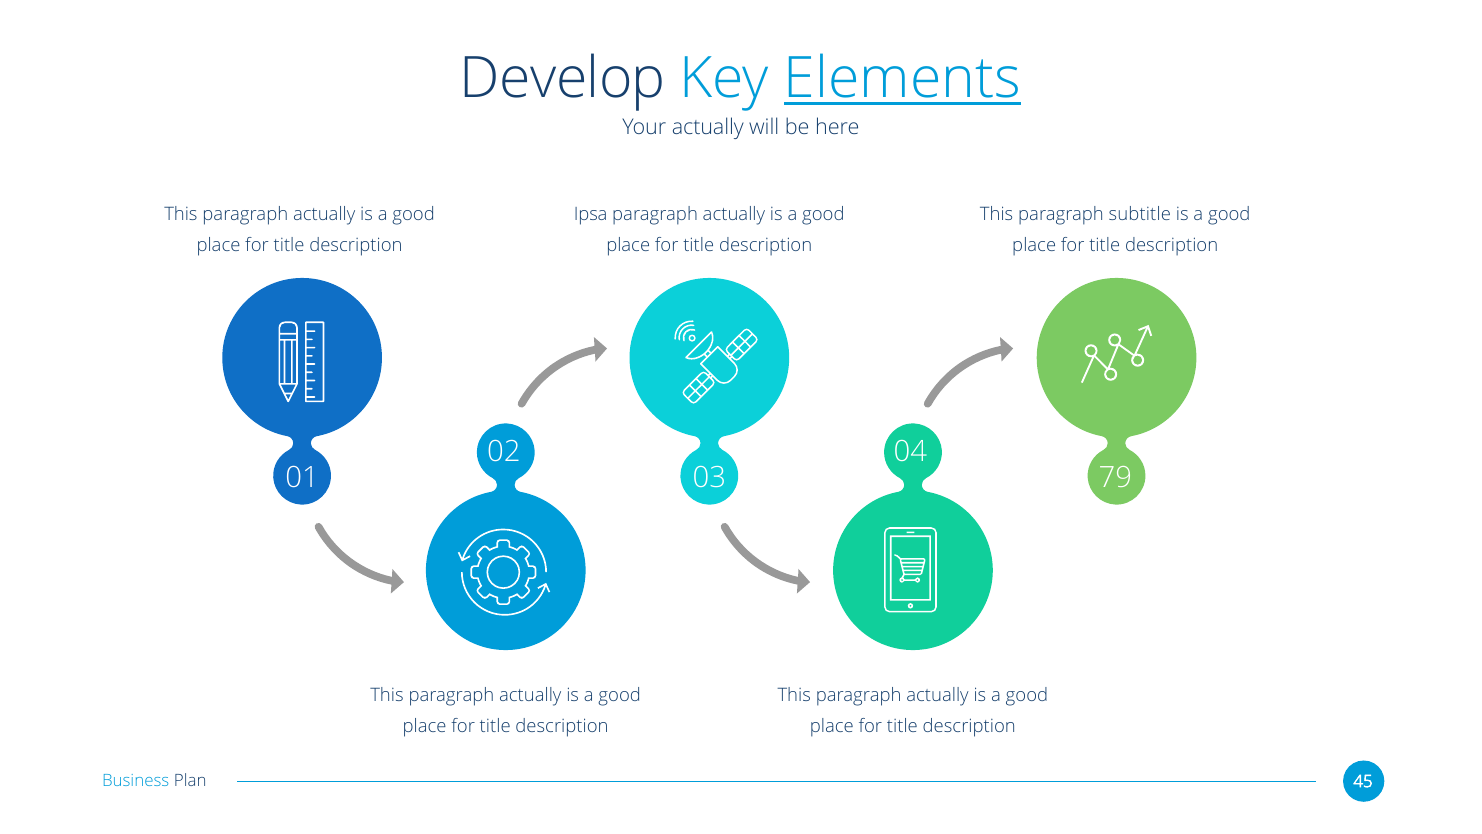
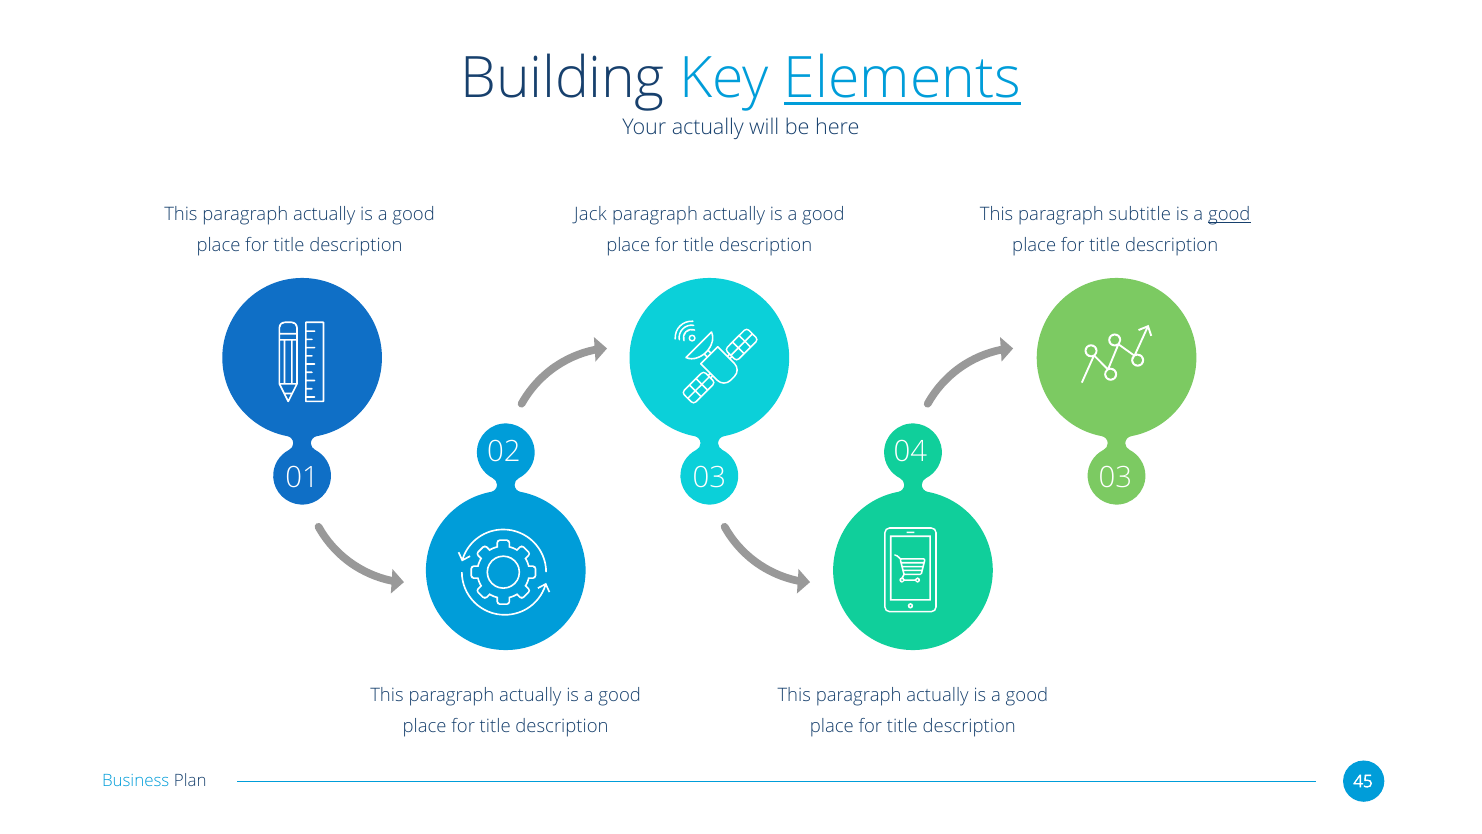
Develop: Develop -> Building (563, 79)
Ipsa: Ipsa -> Jack (591, 214)
good underline: none -> present (1229, 214)
03 79: 79 -> 03 (1115, 477)
